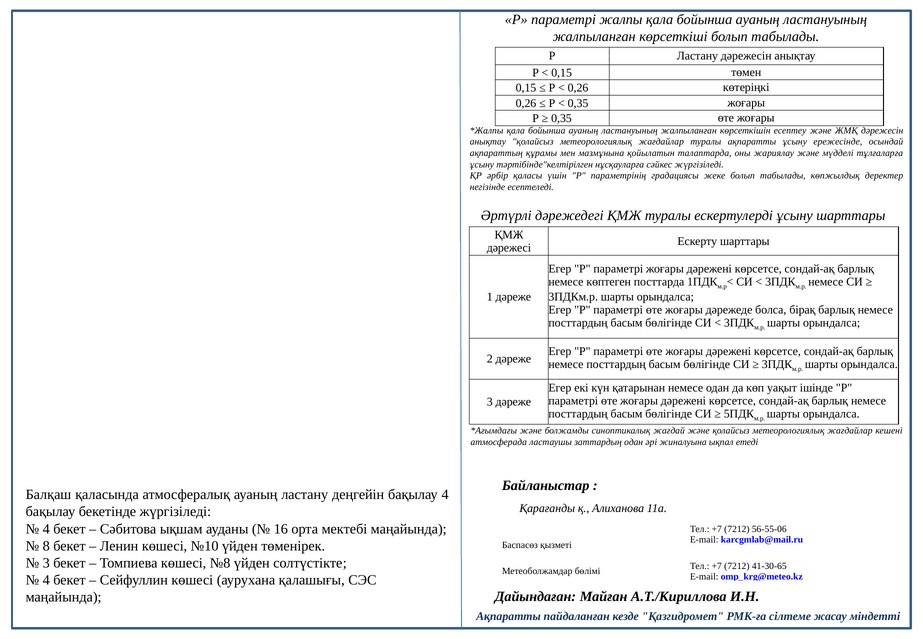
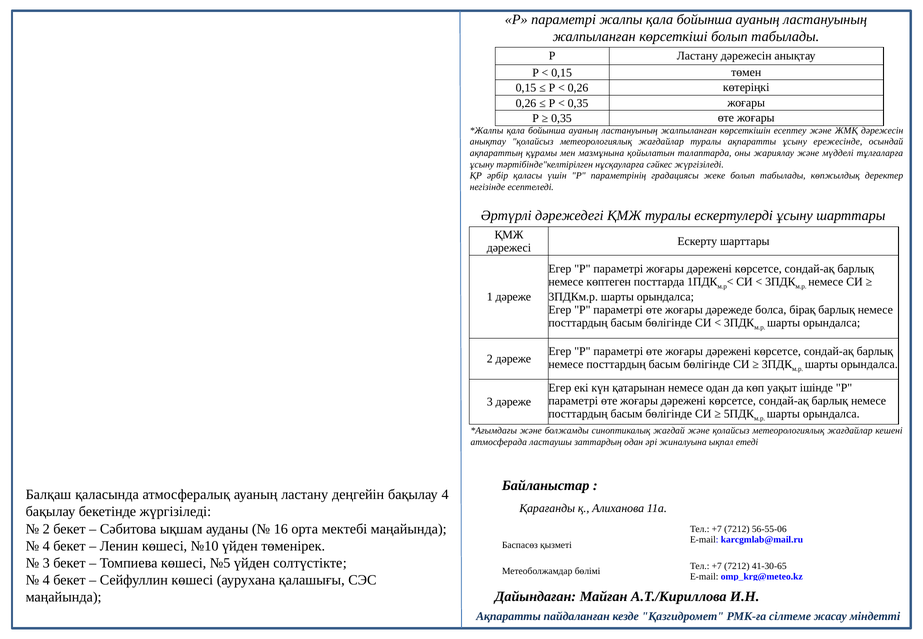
4: 4 -> 2 (46, 529)
8: 8 -> 4 (46, 546)
№8: №8 -> №5 (220, 563)
